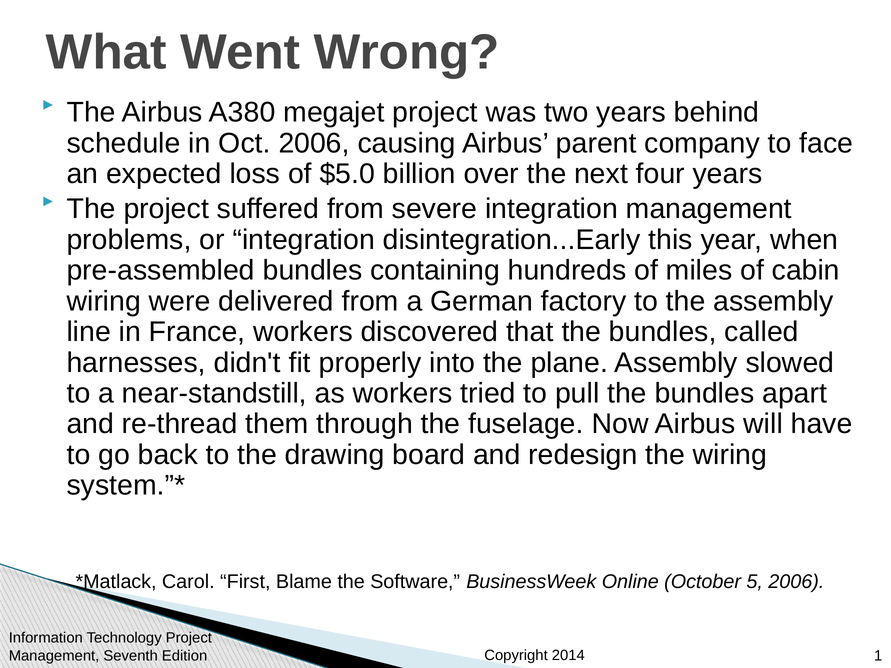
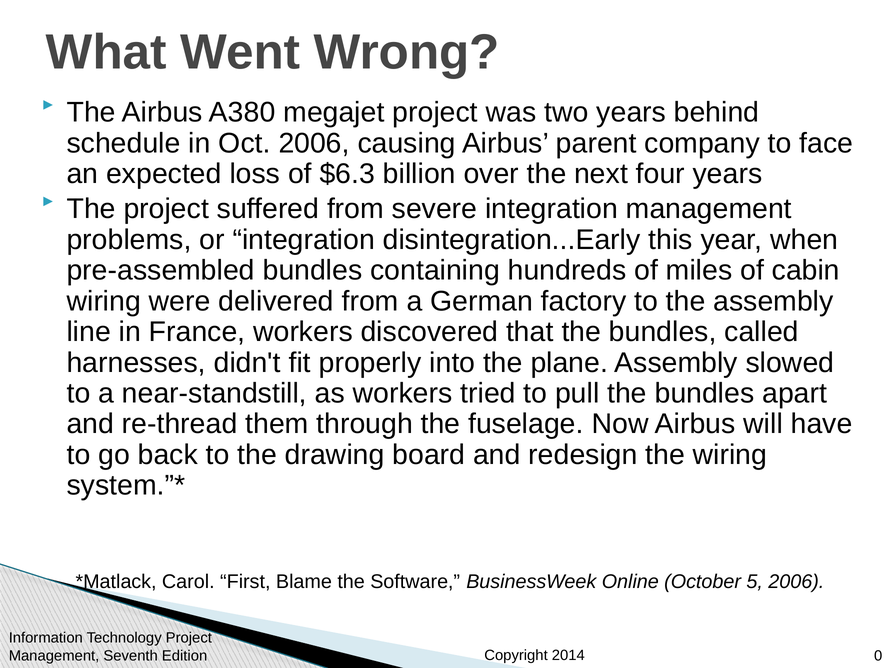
$5.0: $5.0 -> $6.3 (347, 174)
1: 1 -> 0 (878, 656)
